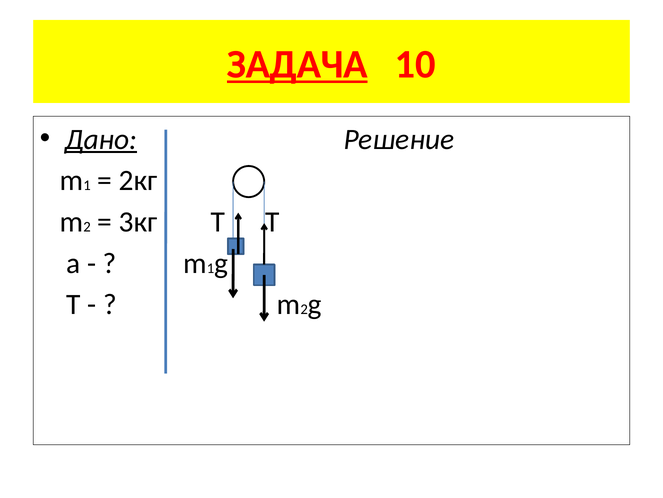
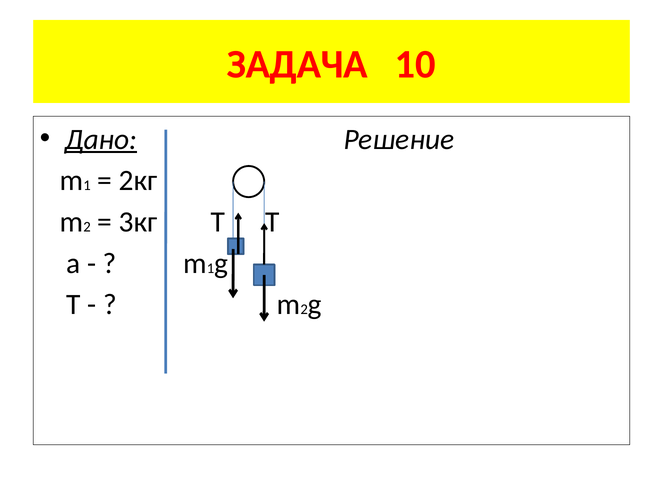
ЗАДАЧА underline: present -> none (297, 64)
